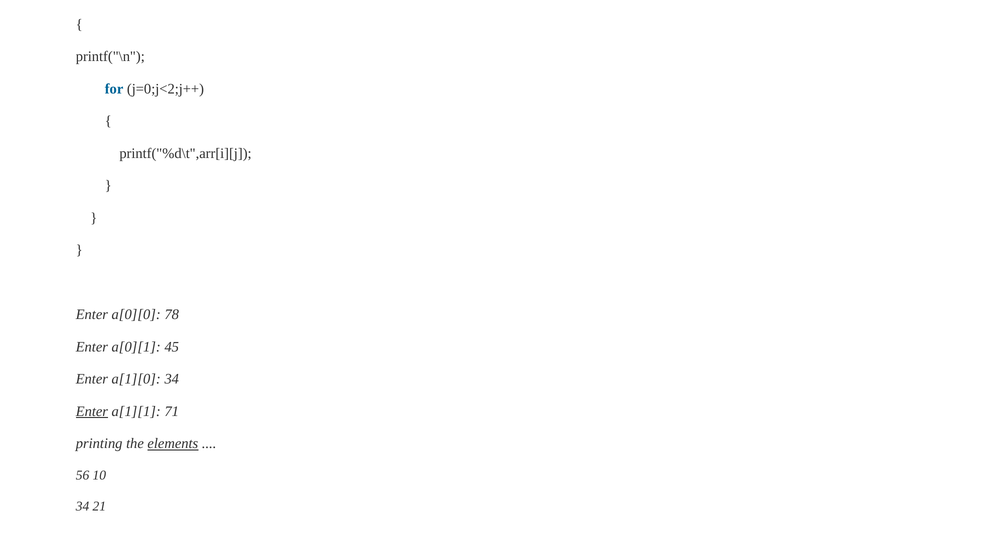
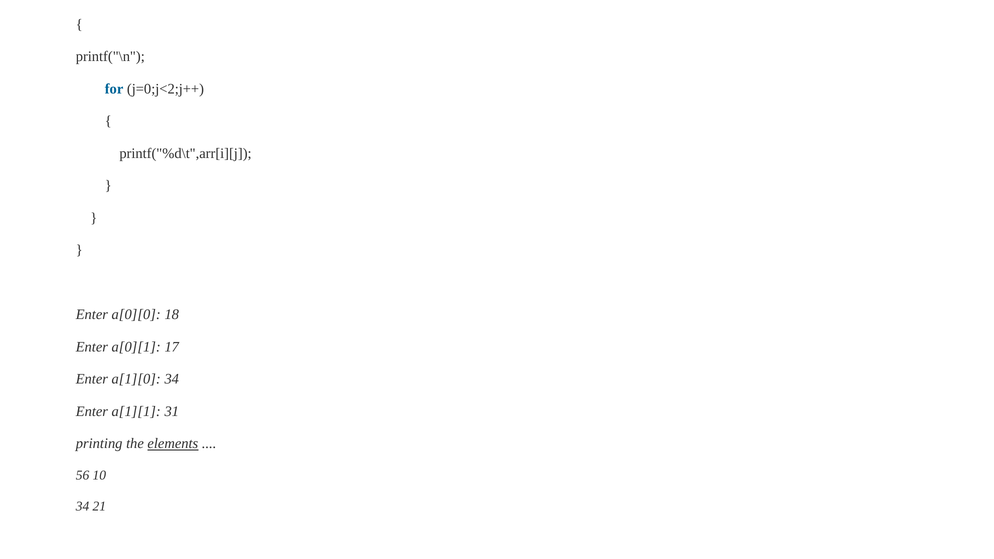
78: 78 -> 18 (172, 315)
45: 45 -> 17 (172, 347)
Enter underline: present -> none (92, 411)
71: 71 -> 31 (172, 411)
